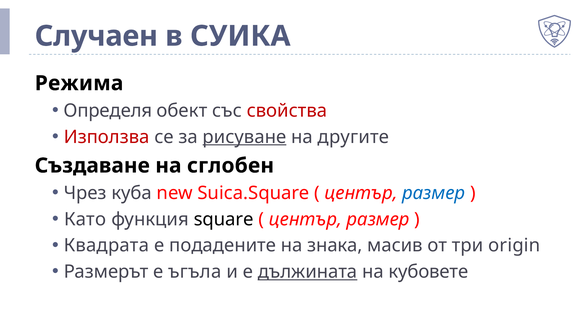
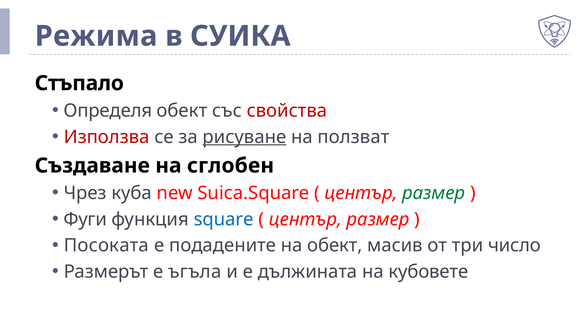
Случаен: Случаен -> Режима (96, 36)
Режима: Режима -> Стъпало (79, 83)
другите: другите -> ползват (353, 137)
размер colour: blue -> green (434, 193)
Като: Като -> Фуги (85, 220)
square colour: black -> blue (224, 220)
Квадрата: Квадрата -> Посоката (106, 246)
на знака: знака -> обект (335, 246)
origin: origin -> число (514, 246)
дължината underline: present -> none (308, 272)
